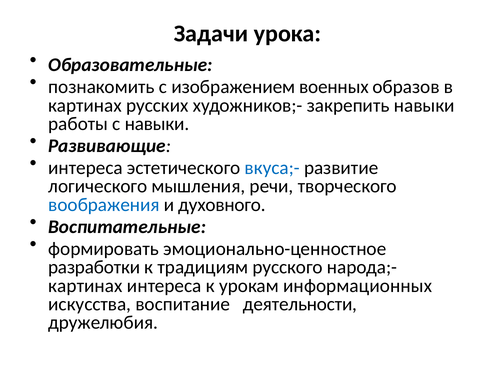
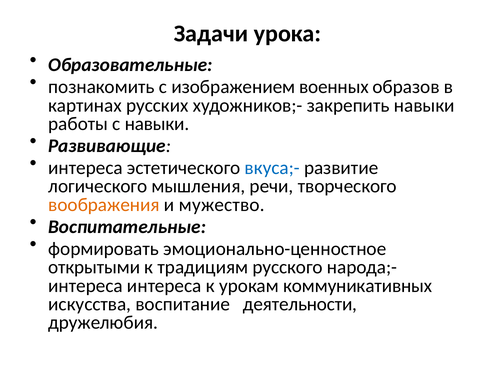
воображения colour: blue -> orange (104, 205)
духовного: духовного -> мужество (222, 205)
разработки: разработки -> открытыми (94, 267)
картинах: картинах -> интереса (85, 286)
информационных: информационных -> коммуникативных (358, 286)
